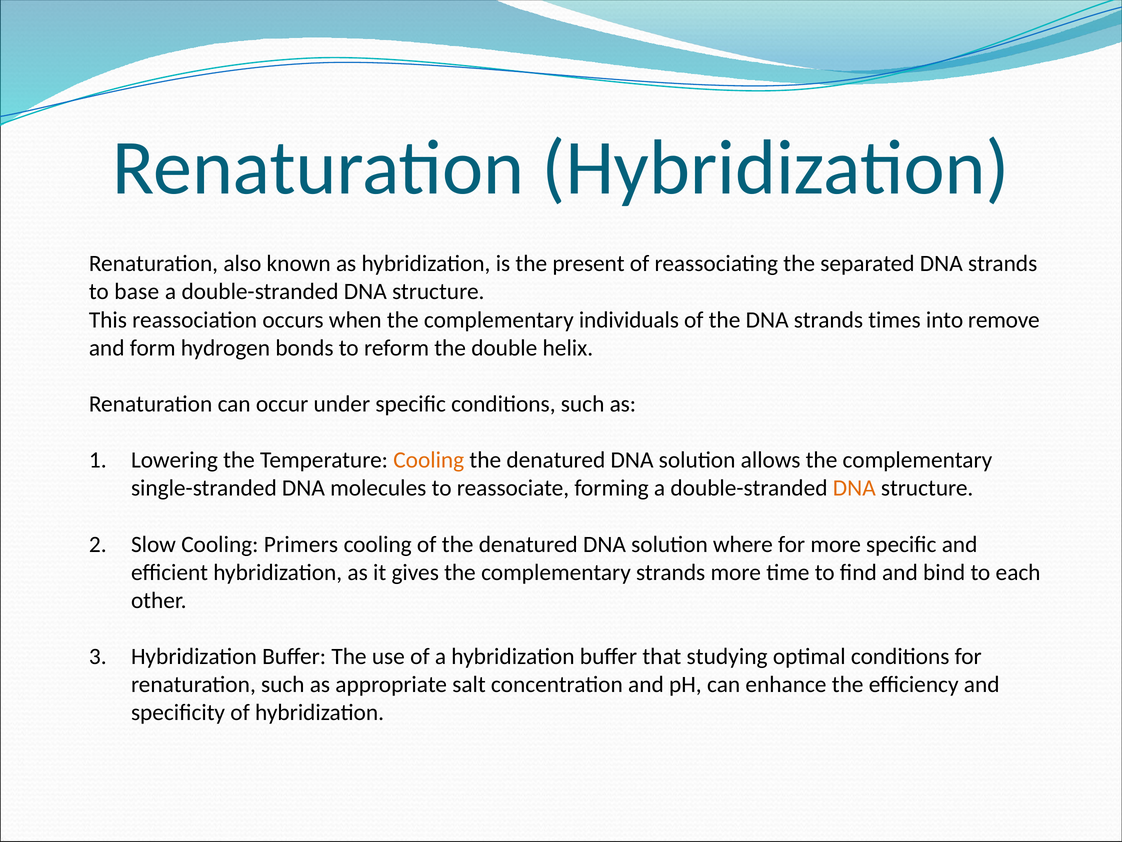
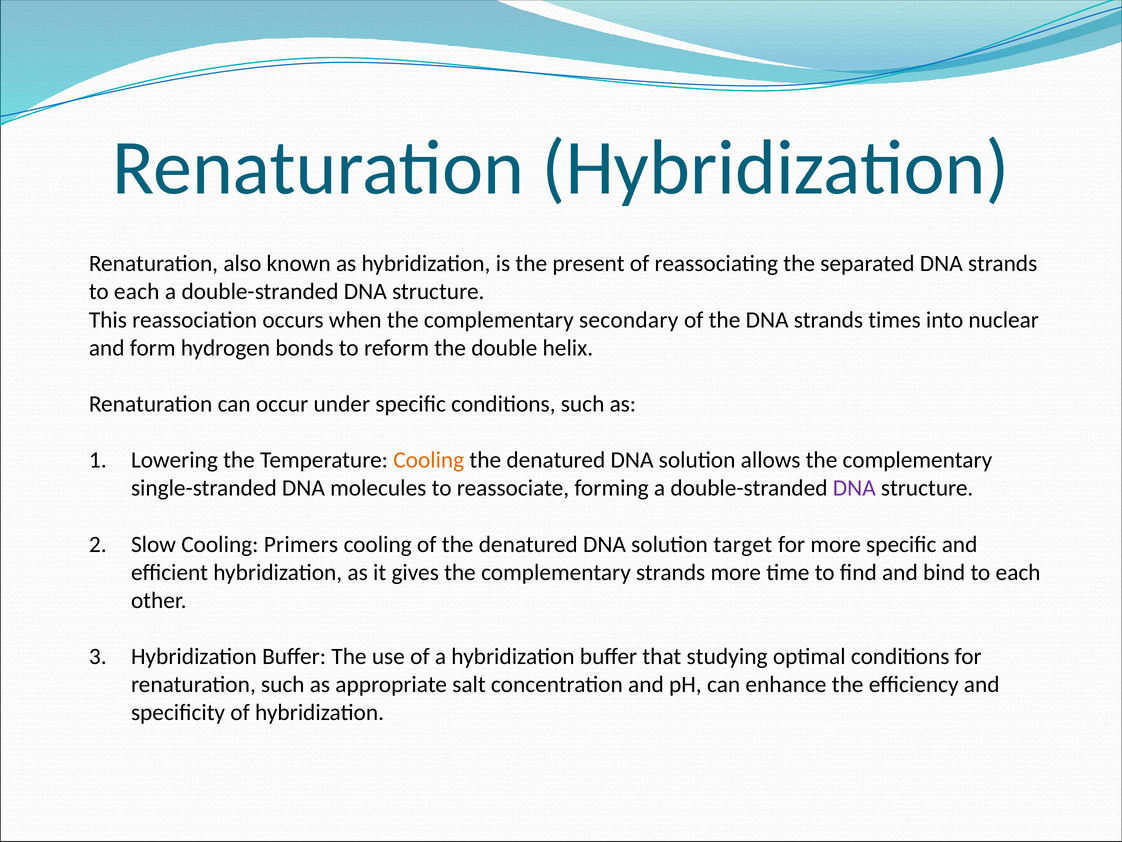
base: base -> each (137, 292)
individuals: individuals -> secondary (629, 320)
remove: remove -> nuclear (1004, 320)
DNA colour: orange -> purple (854, 488)
where: where -> target (743, 544)
